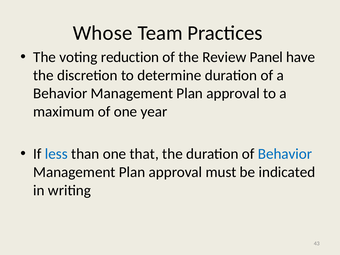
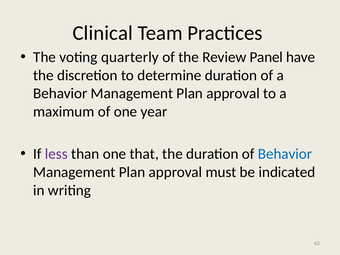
Whose: Whose -> Clinical (103, 33)
reduction: reduction -> quarterly (130, 57)
less colour: blue -> purple (56, 154)
